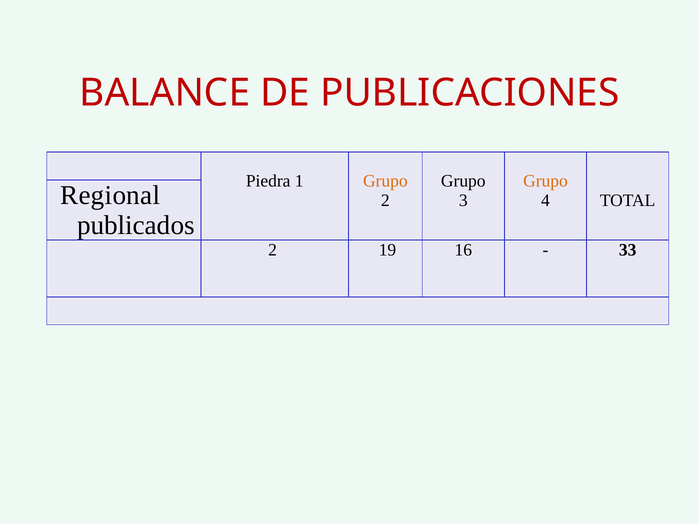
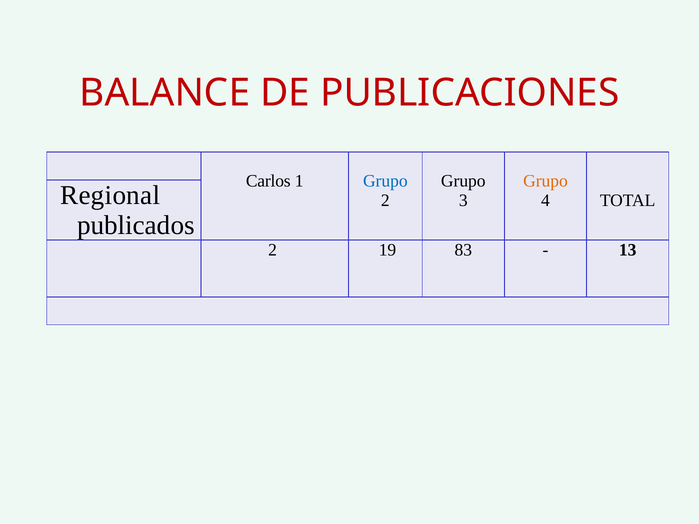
Piedra: Piedra -> Carlos (268, 181)
Grupo colour: orange -> blue (385, 181)
16: 16 -> 83 (463, 250)
33: 33 -> 13 (628, 250)
